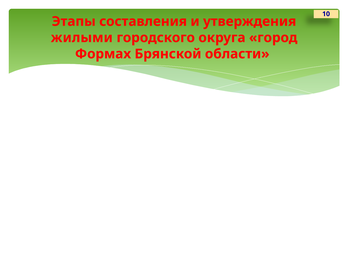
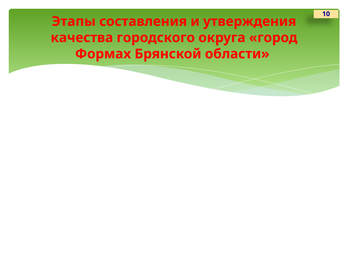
жилыми: жилыми -> качества (82, 38)
